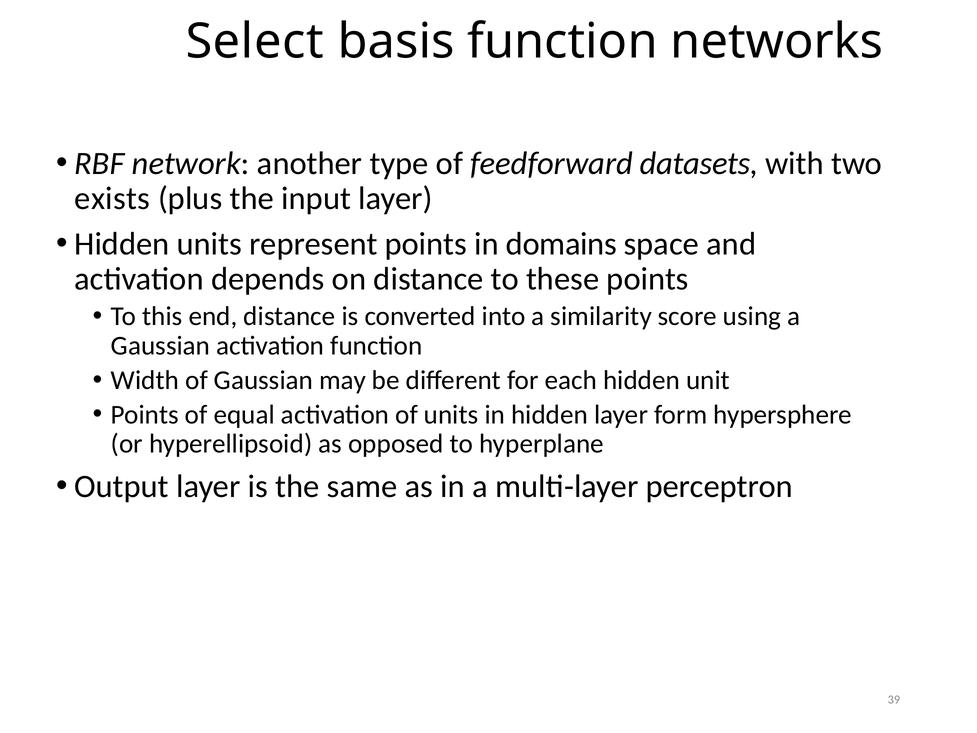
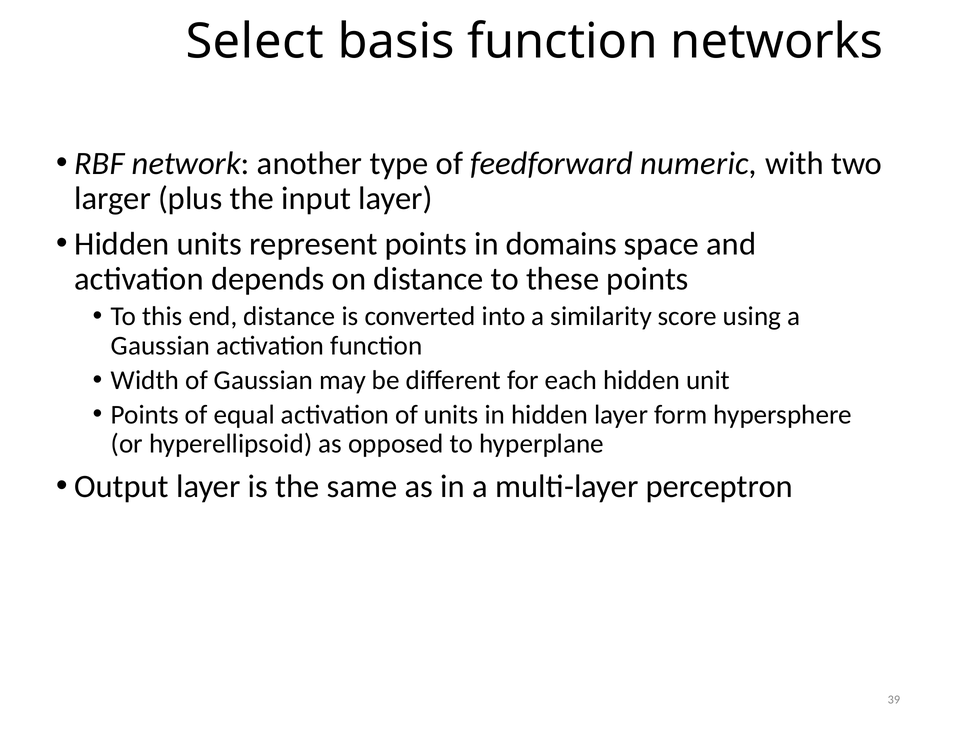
datasets: datasets -> numeric (699, 163)
exists: exists -> larger (113, 199)
